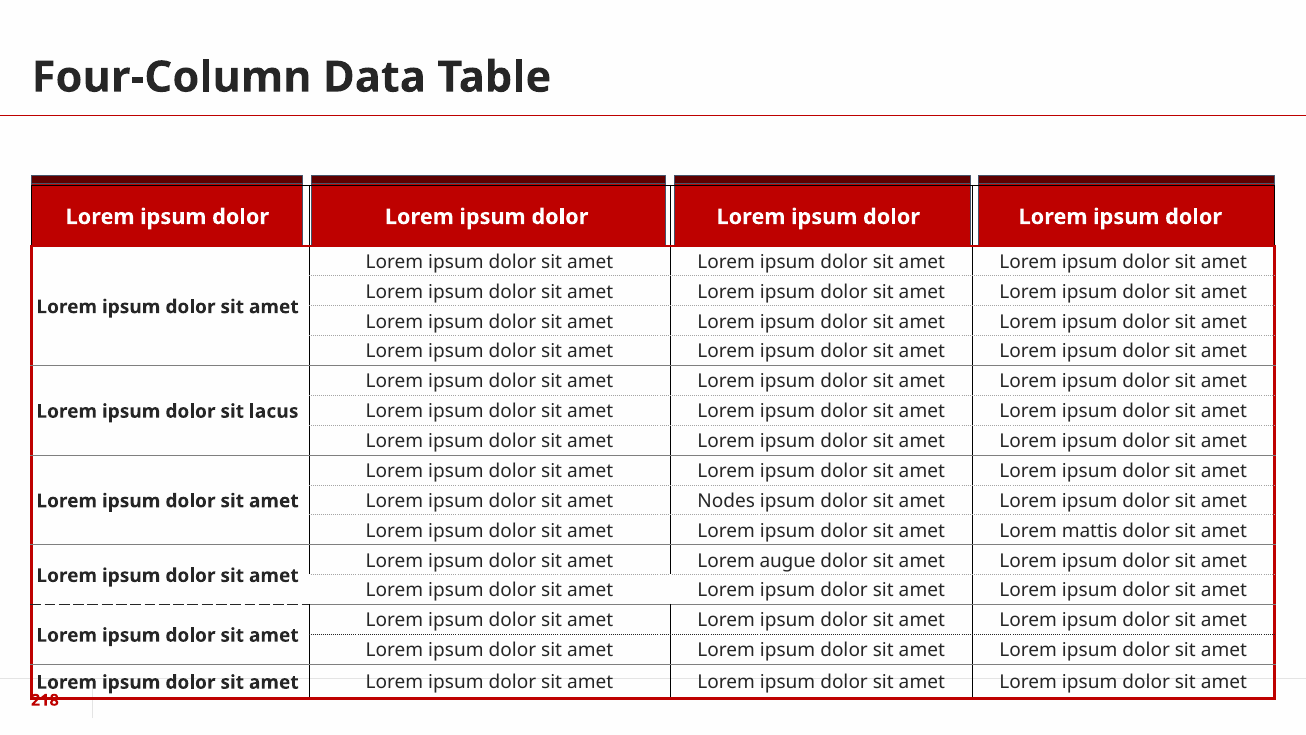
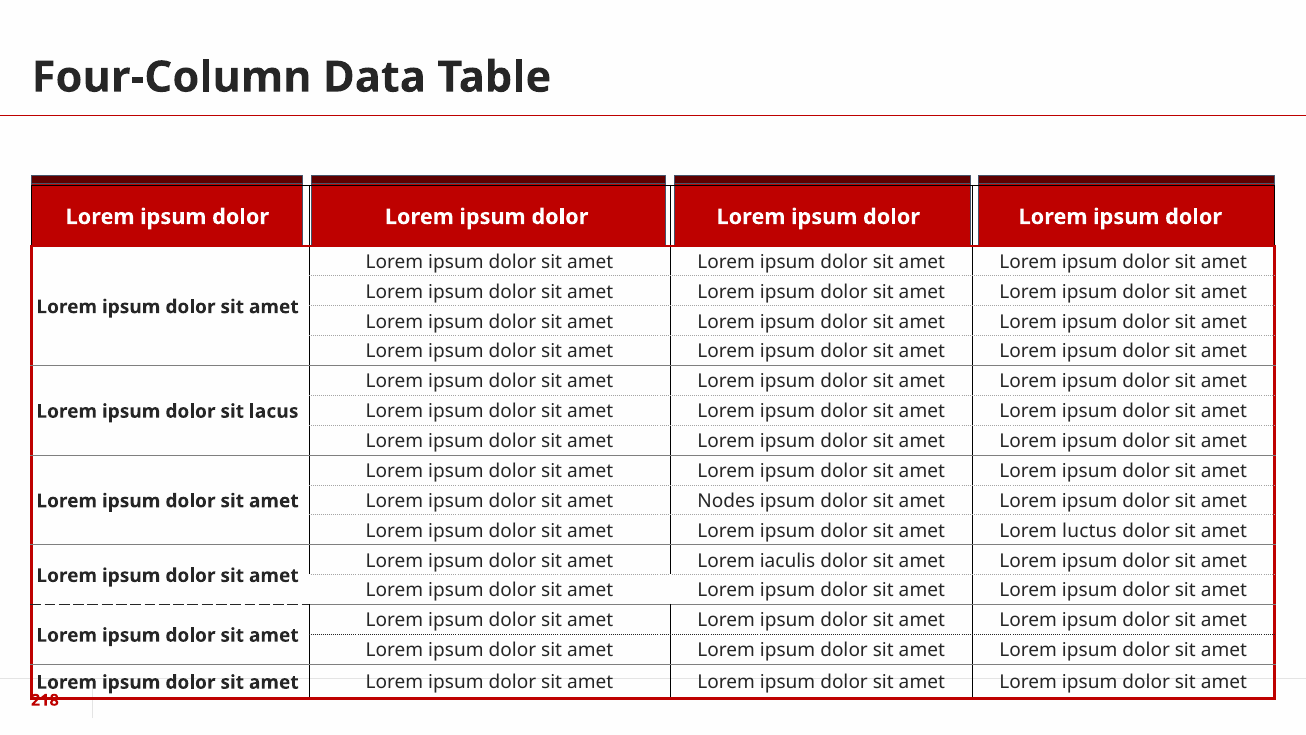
mattis: mattis -> luctus (1090, 531)
augue: augue -> iaculis (788, 560)
